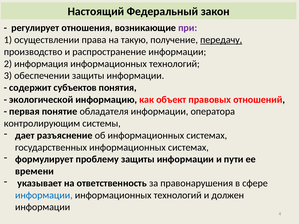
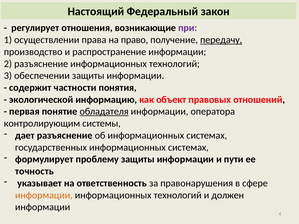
такую: такую -> право (135, 40)
2 информация: информация -> разъяснение (41, 64)
субъектов: субъектов -> частности (75, 88)
обладателя underline: none -> present (104, 112)
времени: времени -> точность (34, 171)
информации colour: blue -> orange (44, 195)
